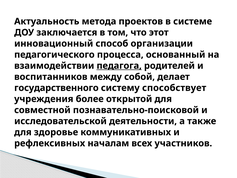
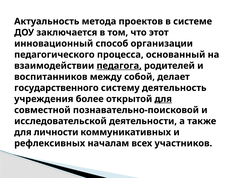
способствует: способствует -> деятельность (174, 88)
для underline: none -> present (163, 99)
здоровье: здоровье -> личности (56, 132)
